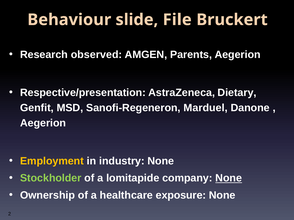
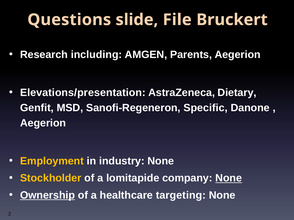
Behaviour: Behaviour -> Questions (69, 20)
observed: observed -> including (96, 55)
Respective/presentation: Respective/presentation -> Elevations/presentation (83, 93)
Marduel: Marduel -> Specific (206, 108)
Stockholder colour: light green -> yellow (51, 178)
Ownership underline: none -> present (48, 196)
exposure: exposure -> targeting (181, 196)
